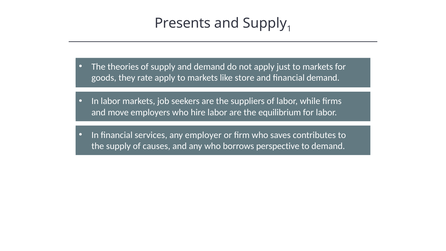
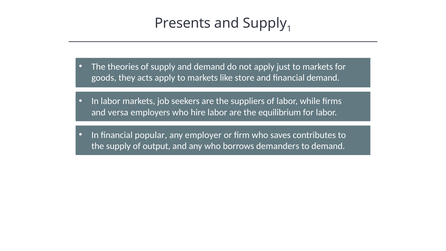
rate: rate -> acts (145, 78)
move: move -> versa (118, 112)
services: services -> popular (151, 135)
causes: causes -> output (157, 146)
perspective: perspective -> demanders (278, 146)
